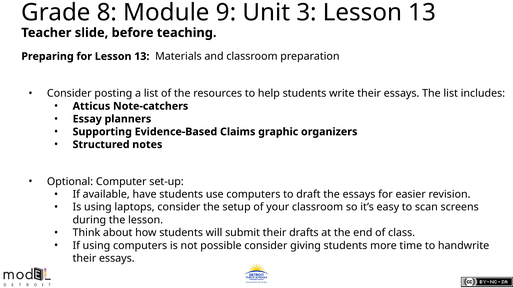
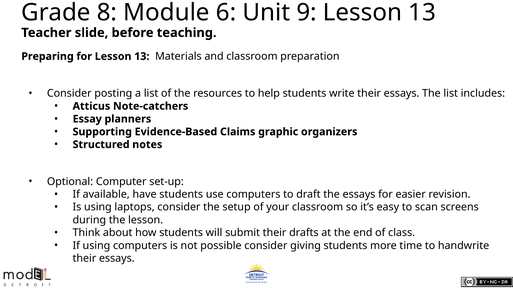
9: 9 -> 6 (226, 13)
3: 3 -> 9 (307, 13)
